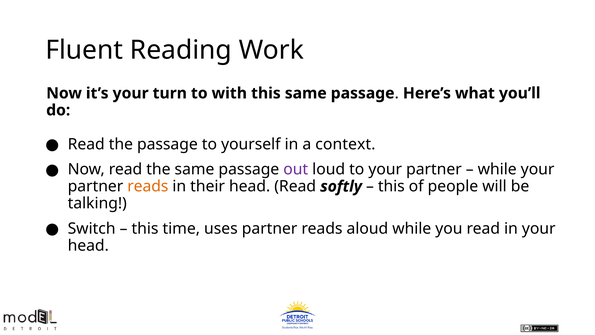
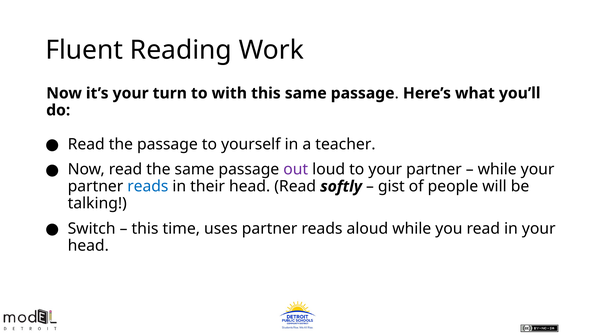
context: context -> teacher (345, 144)
reads colour: orange -> blue (148, 186)
this: this -> gist (391, 186)
